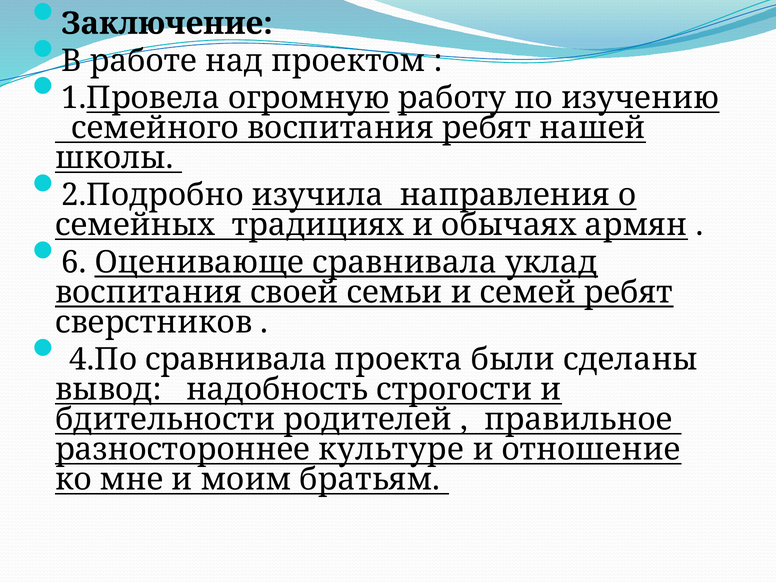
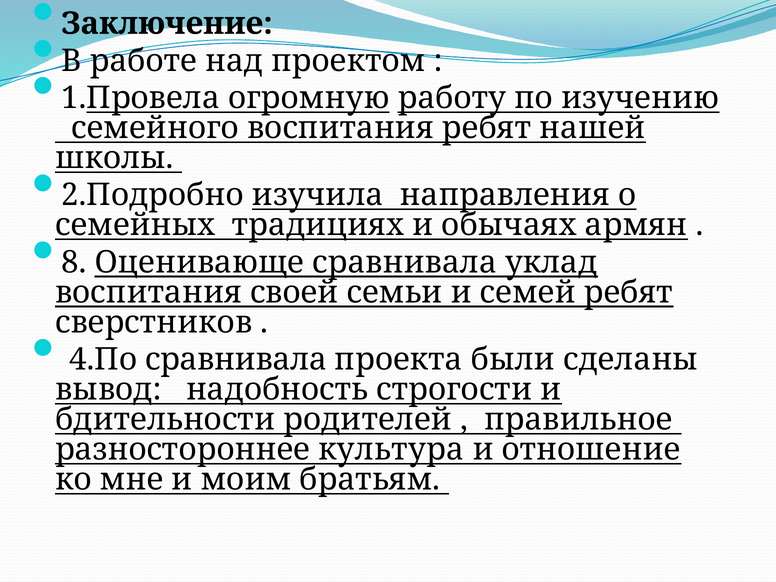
6: 6 -> 8 (74, 262)
культуре: культуре -> культура (391, 450)
